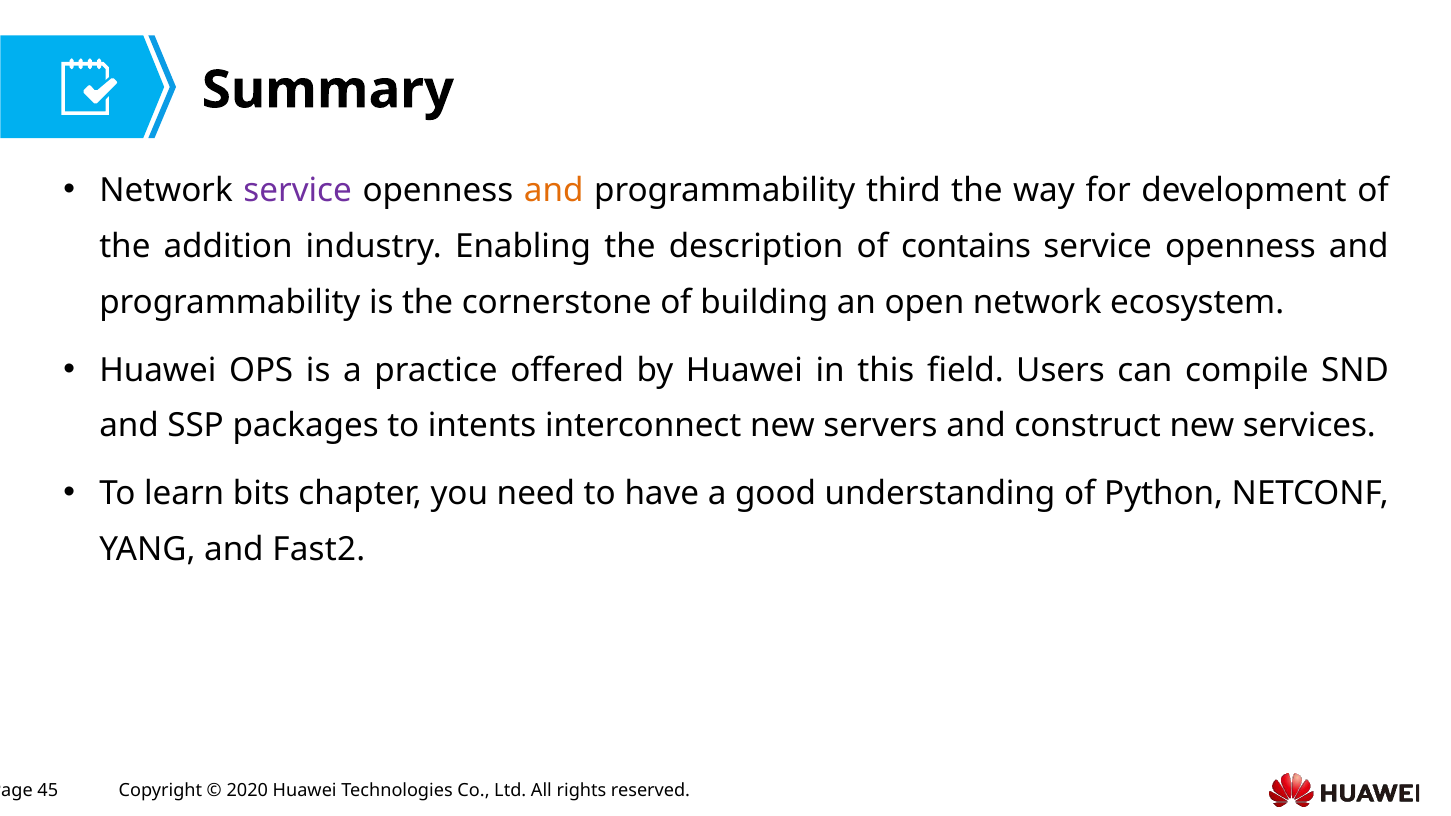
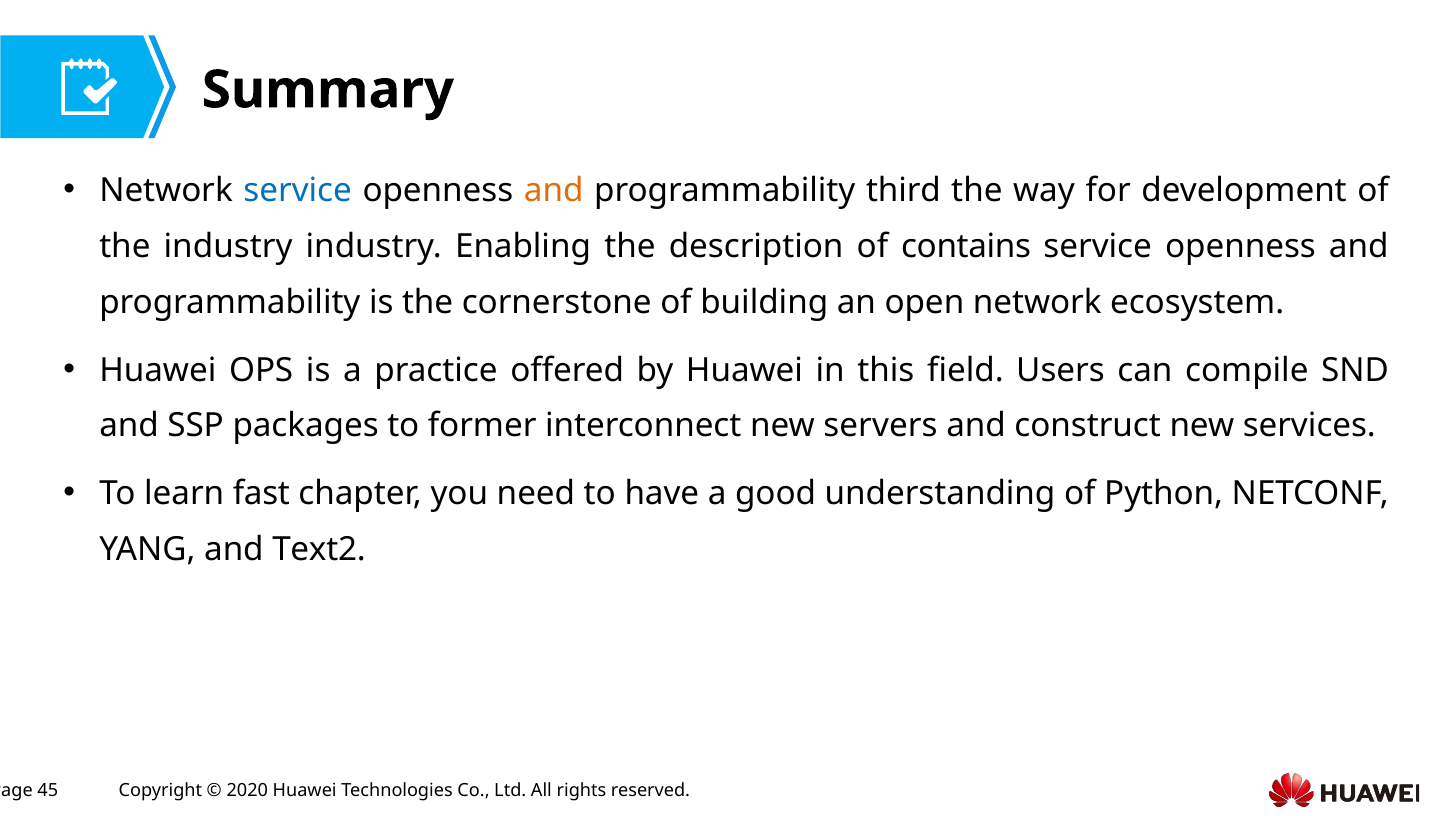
service colour: purple -> blue (298, 191)
the addition: addition -> industry (228, 247)
intents: intents -> former (482, 426)
bits: bits -> fast (261, 494)
Fast2: Fast2 -> Text2 (319, 550)
